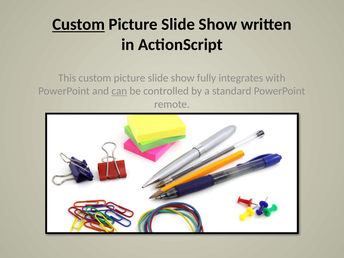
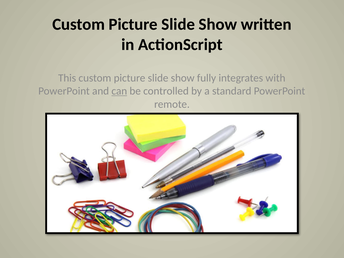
Custom underline: present -> none (79, 24)
